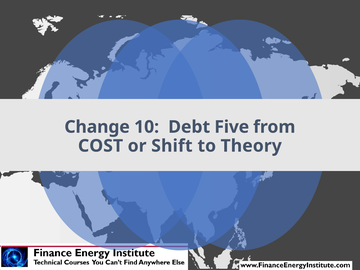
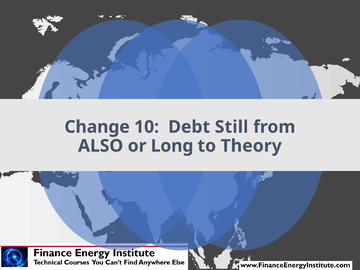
Five: Five -> Still (232, 127)
COST: COST -> ALSO (101, 146)
Shift: Shift -> Long (172, 146)
